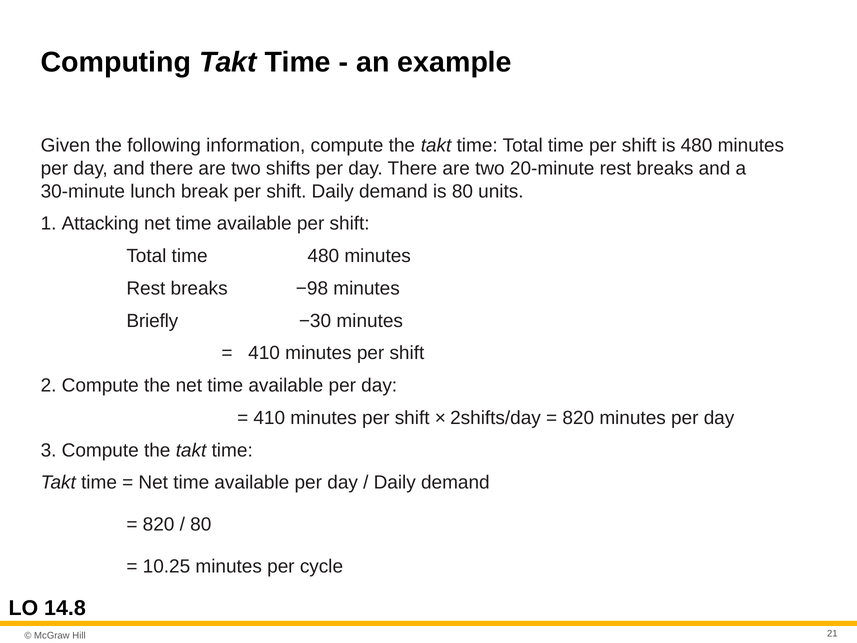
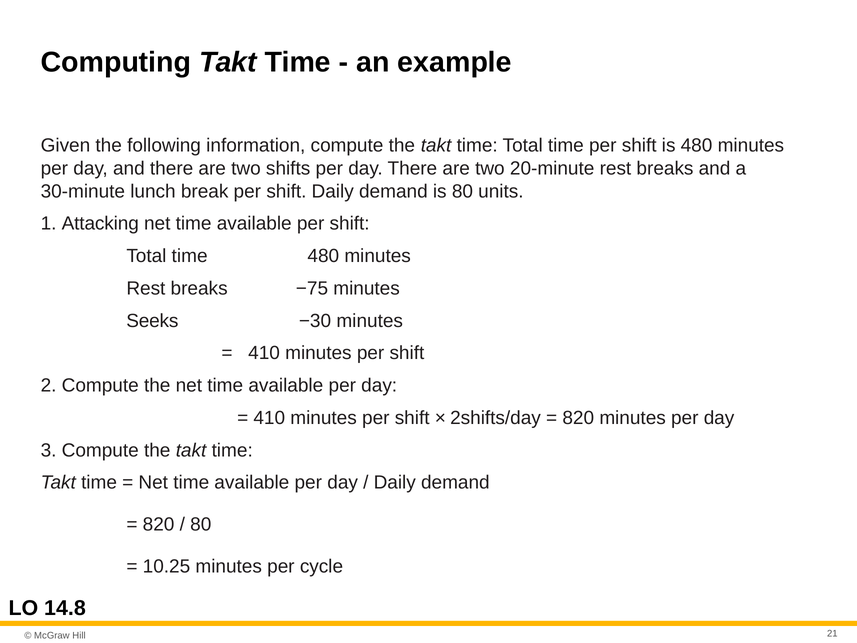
−98: −98 -> −75 (312, 288)
Briefly: Briefly -> Seeks (152, 321)
